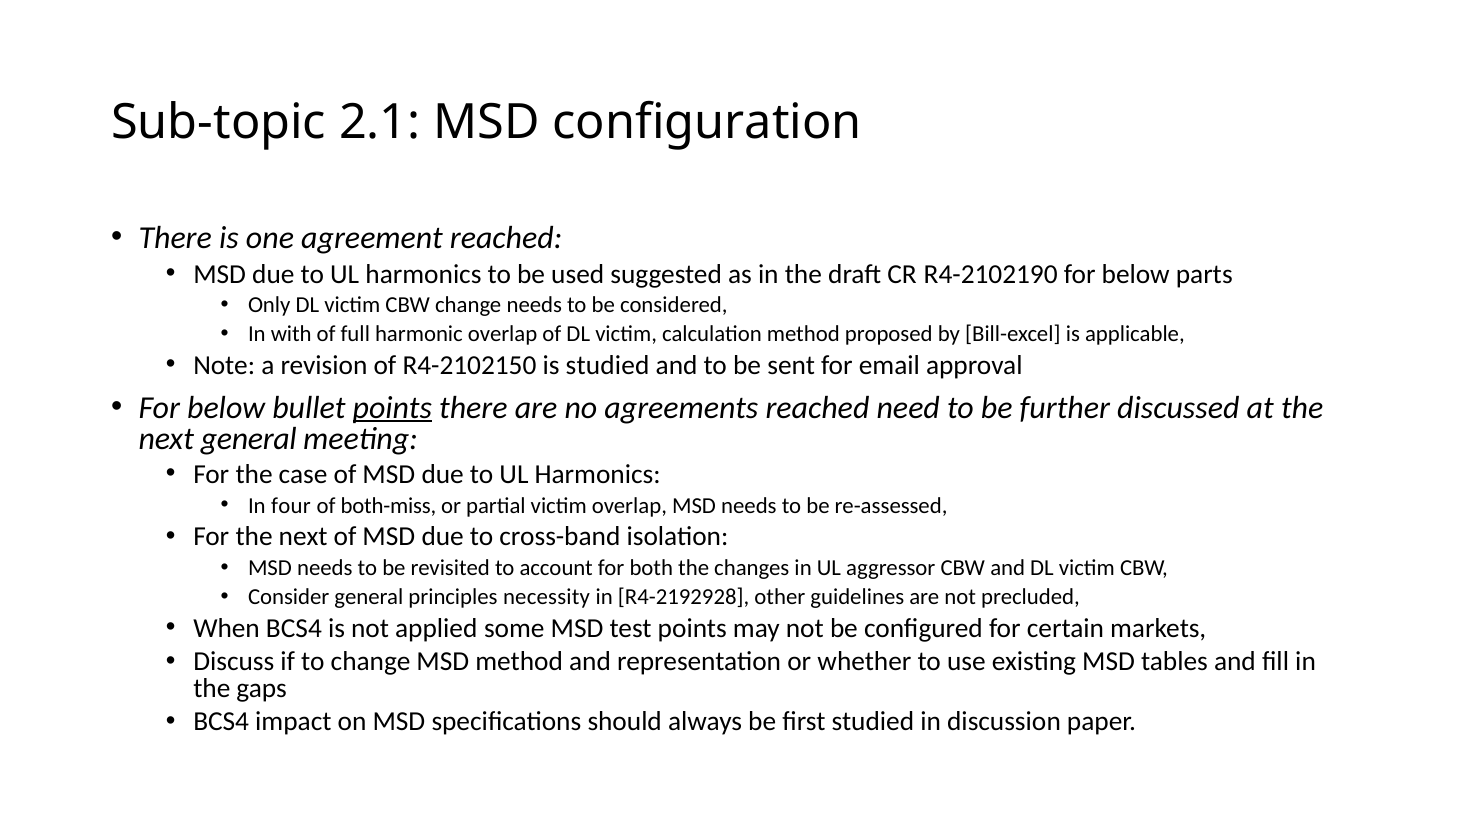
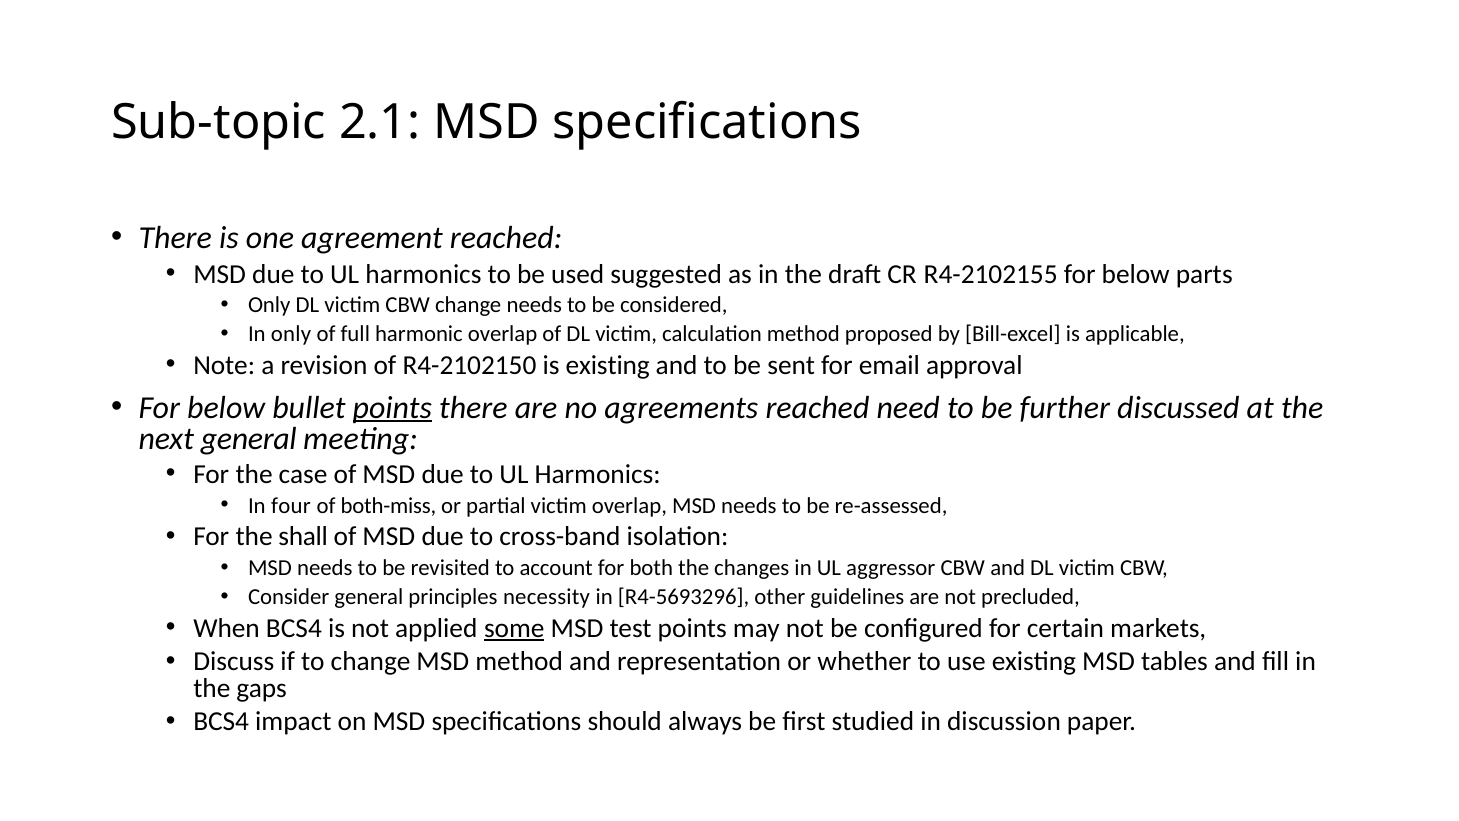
2.1 MSD configuration: configuration -> specifications (707, 123)
R4-2102190: R4-2102190 -> R4-2102155 (991, 274)
In with: with -> only (291, 334)
is studied: studied -> existing (608, 365)
For the next: next -> shall (303, 537)
R4-2192928: R4-2192928 -> R4-5693296 (684, 597)
some underline: none -> present (514, 628)
